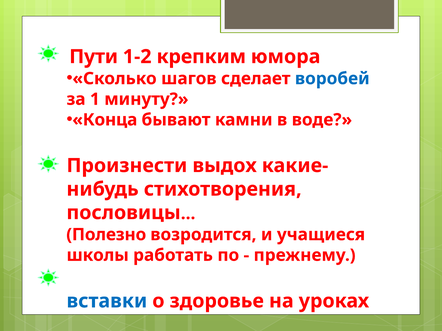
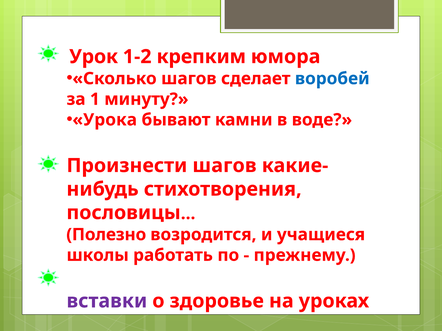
Пути: Пути -> Урок (94, 57)
Конца: Конца -> Урока (105, 120)
Произнести выдох: выдох -> шагов (225, 166)
вставки colour: blue -> purple (107, 301)
